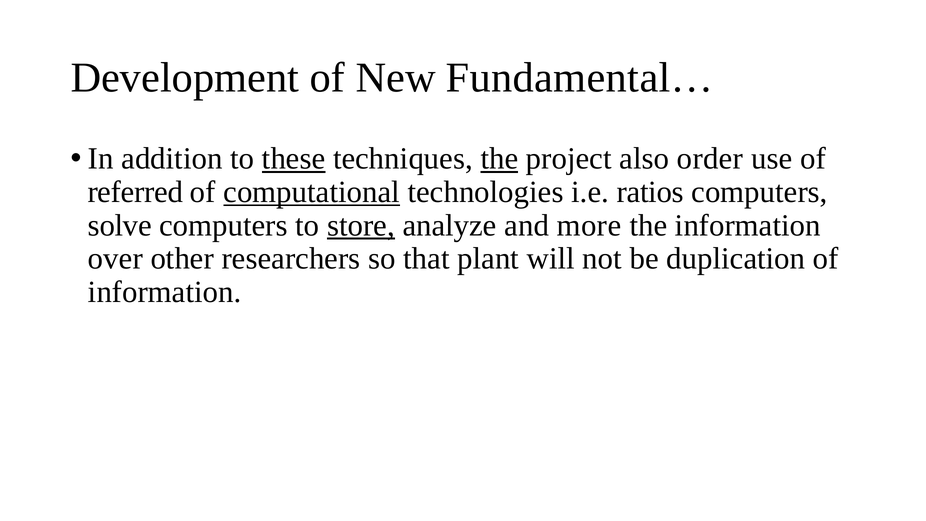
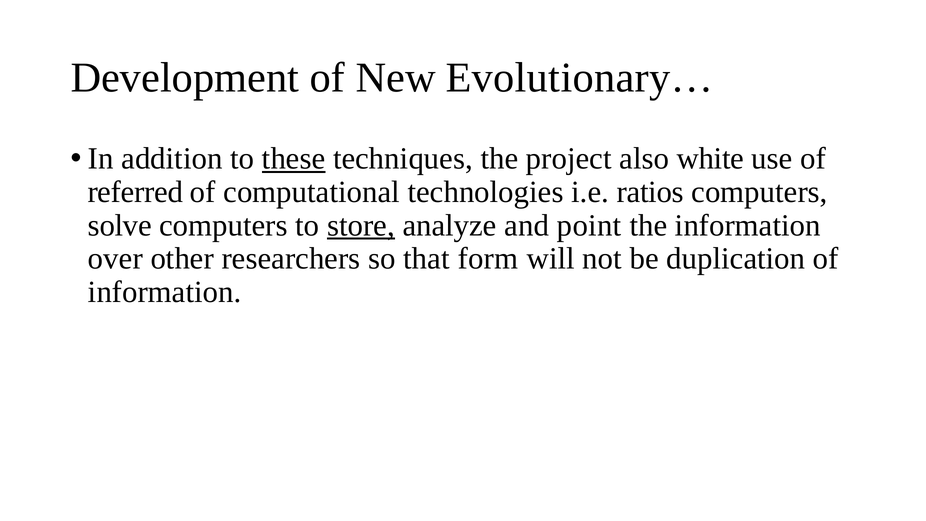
Fundamental…: Fundamental… -> Evolutionary… (579, 78)
the underline: present -> none (499, 159)
order: order -> white (710, 159)
computational underline: present -> none (312, 192)
more: more -> point (589, 225)
plant: plant -> form (488, 259)
